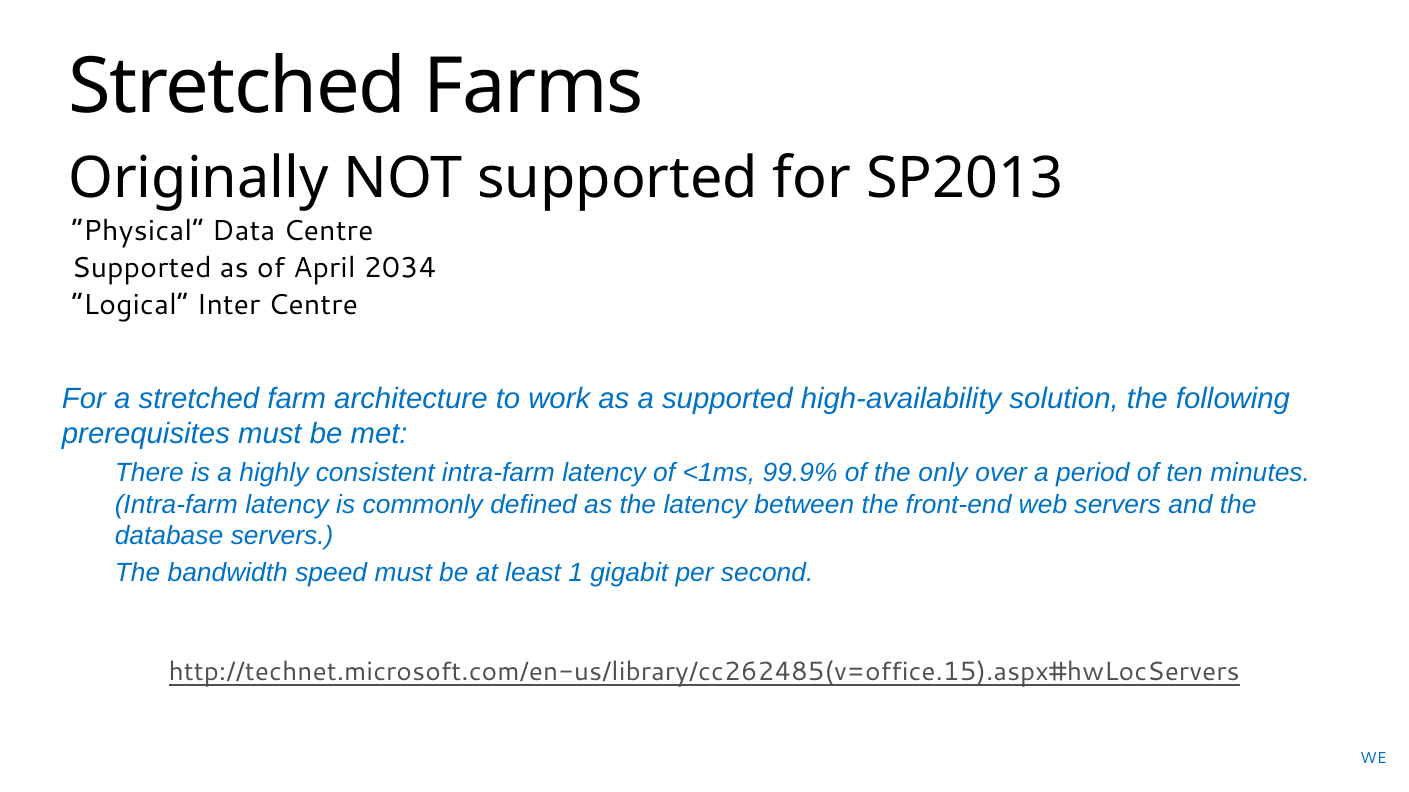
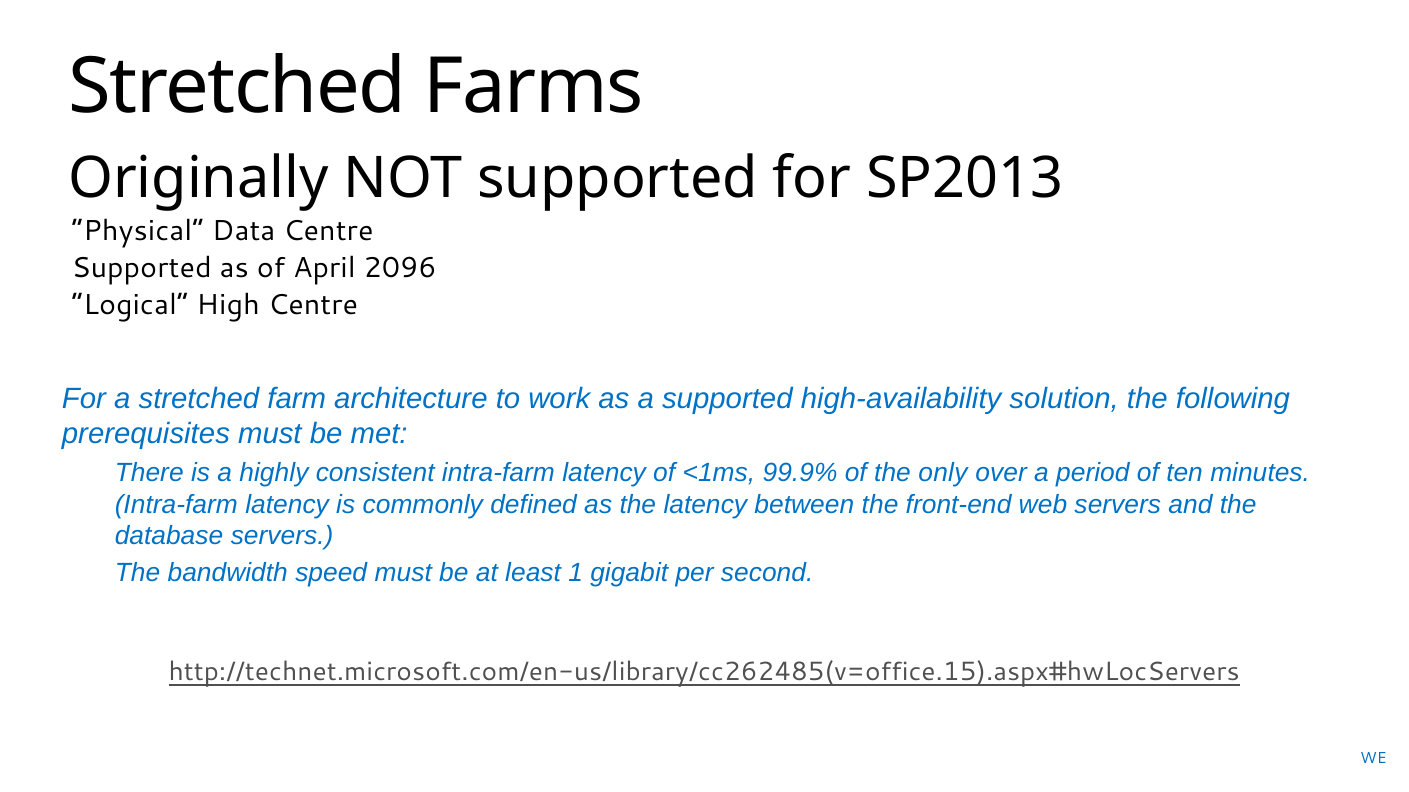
2034: 2034 -> 2096 (400, 268)
Inter: Inter -> High (228, 305)
